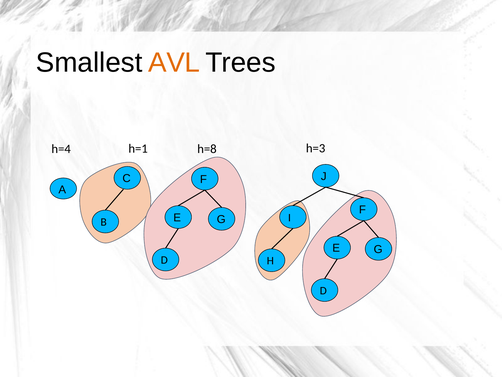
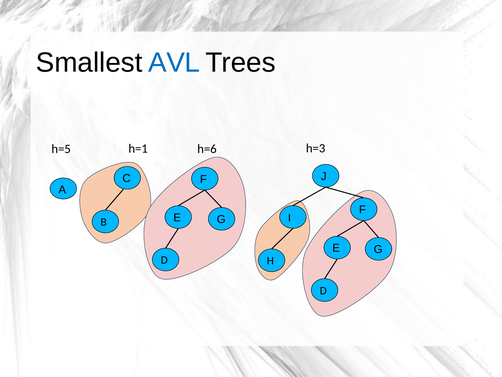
AVL colour: orange -> blue (174, 62)
h=4: h=4 -> h=5 (61, 149)
h=8: h=8 -> h=6 (207, 149)
